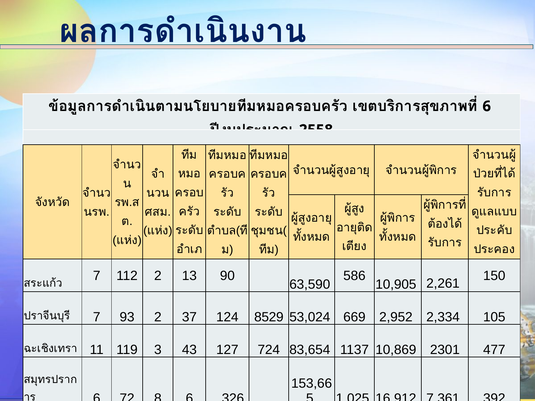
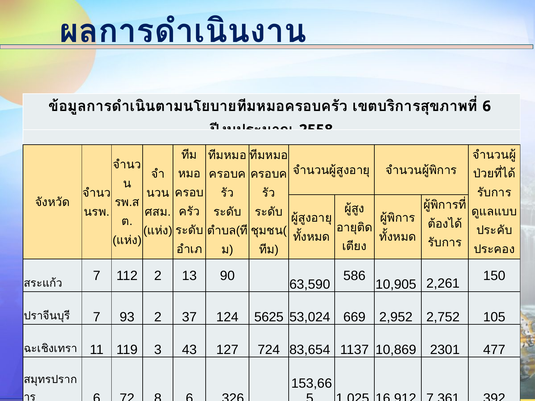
8529: 8529 -> 5625 (269, 317)
2,334: 2,334 -> 2,752 (443, 317)
